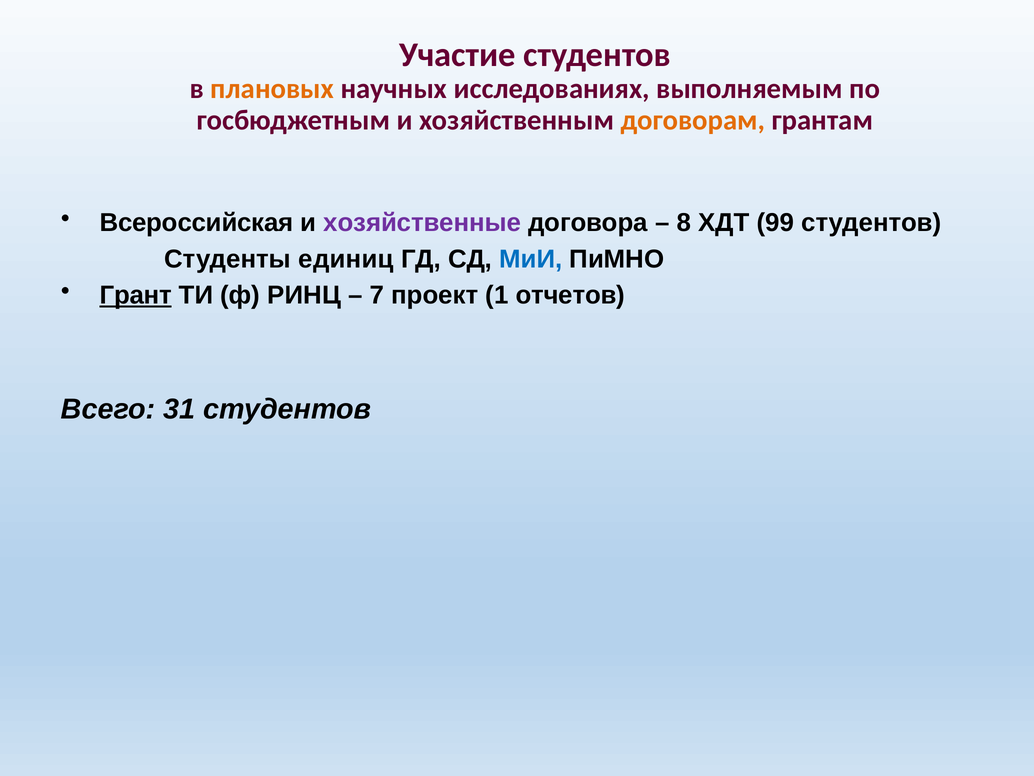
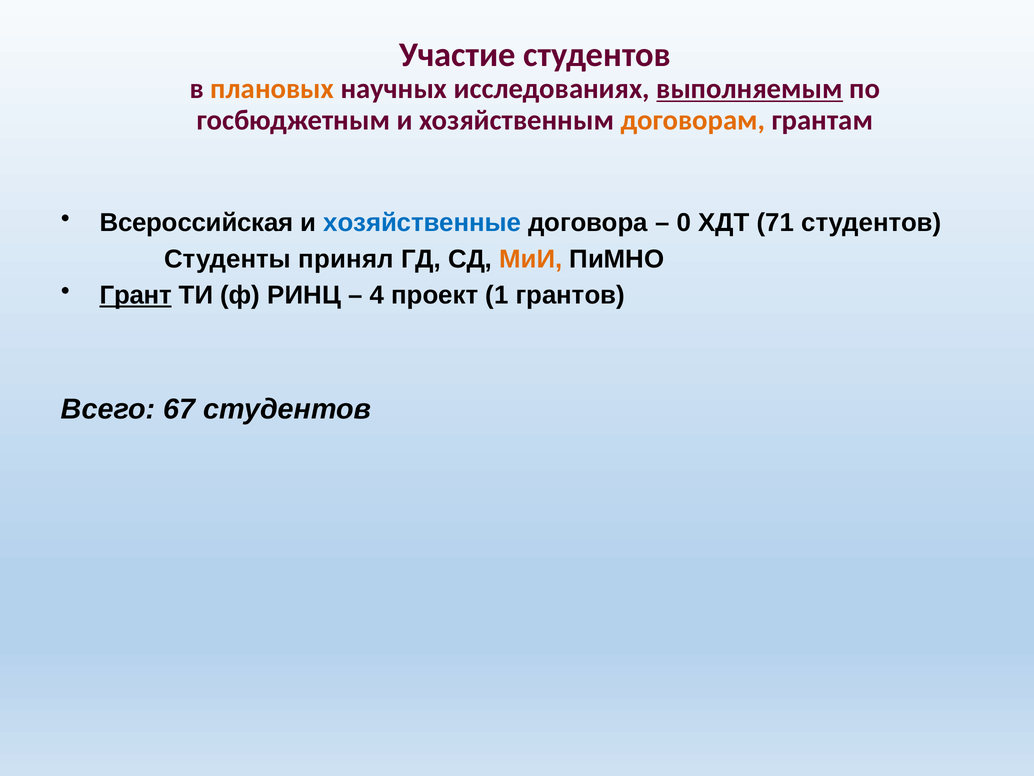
выполняемым underline: none -> present (750, 89)
хозяйственные colour: purple -> blue (422, 223)
8: 8 -> 0 (684, 223)
99: 99 -> 71 (775, 223)
единиц: единиц -> принял (346, 259)
МиИ colour: blue -> orange (531, 259)
7: 7 -> 4 (377, 295)
отчетов: отчетов -> грантов (570, 295)
31: 31 -> 67 (179, 409)
